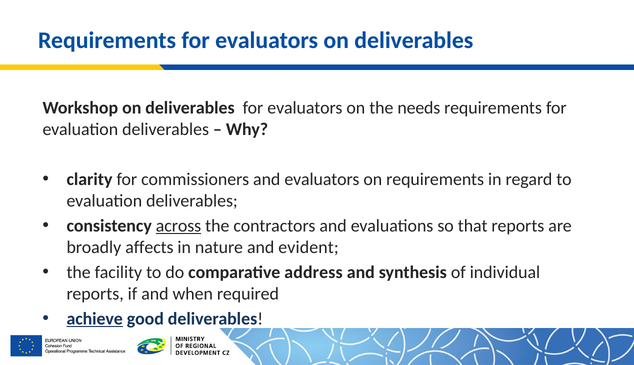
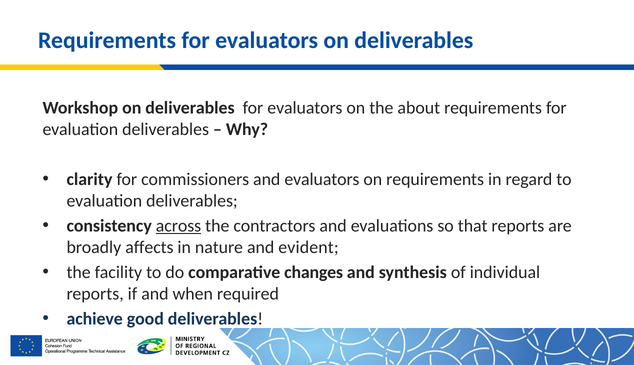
needs: needs -> about (419, 108)
address: address -> changes (314, 273)
achieve underline: present -> none (95, 319)
